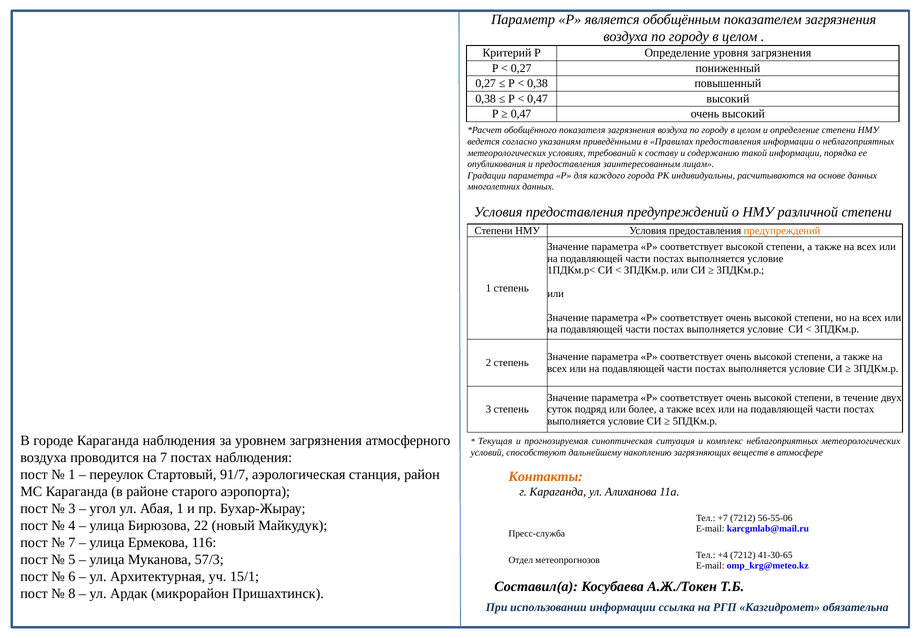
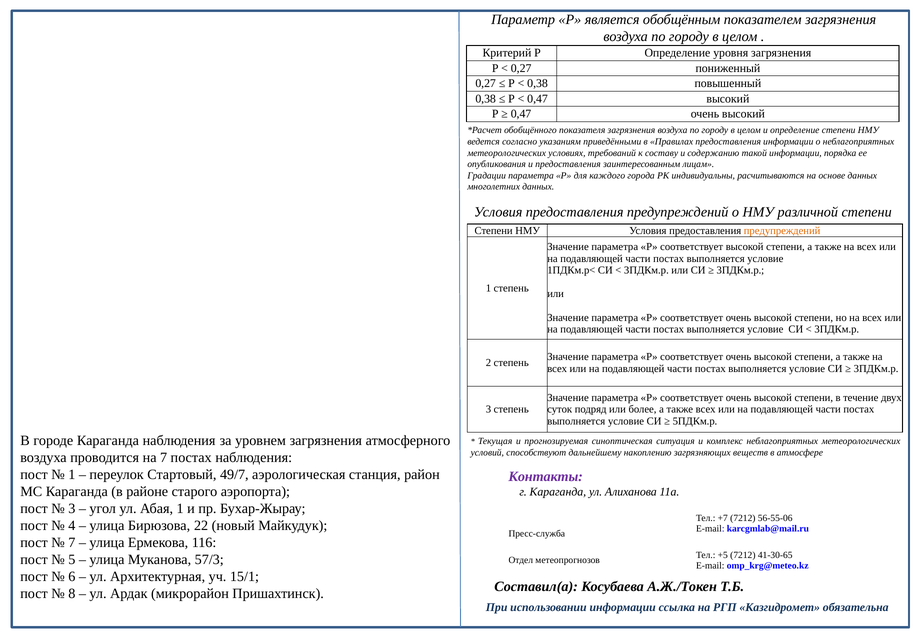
91/7: 91/7 -> 49/7 (234, 474)
Контакты colour: orange -> purple (546, 476)
+4: +4 -> +5 (723, 555)
